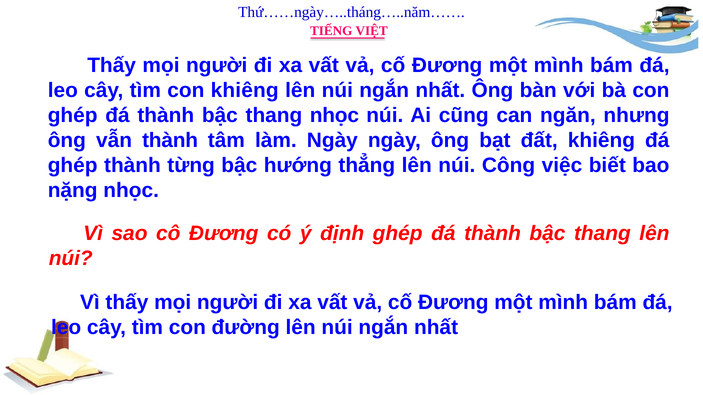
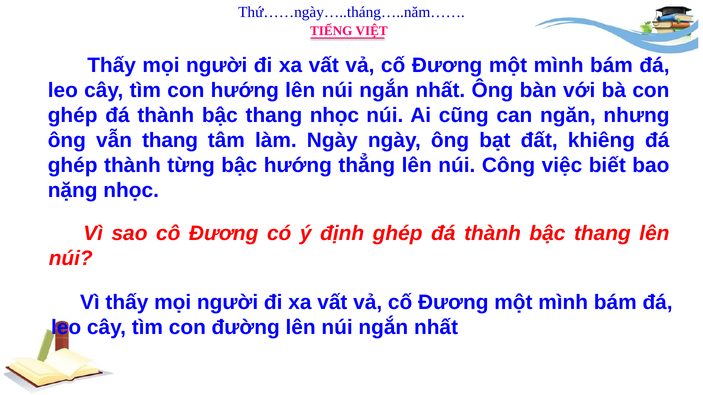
con khiêng: khiêng -> hướng (245, 90)
vẫn thành: thành -> thang (170, 140)
